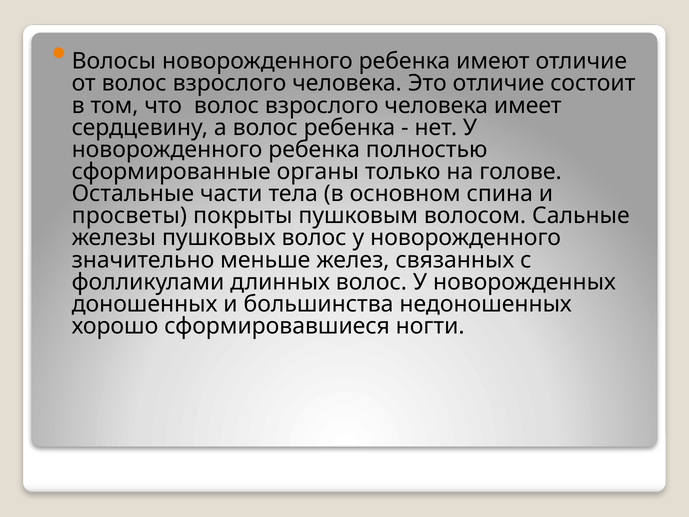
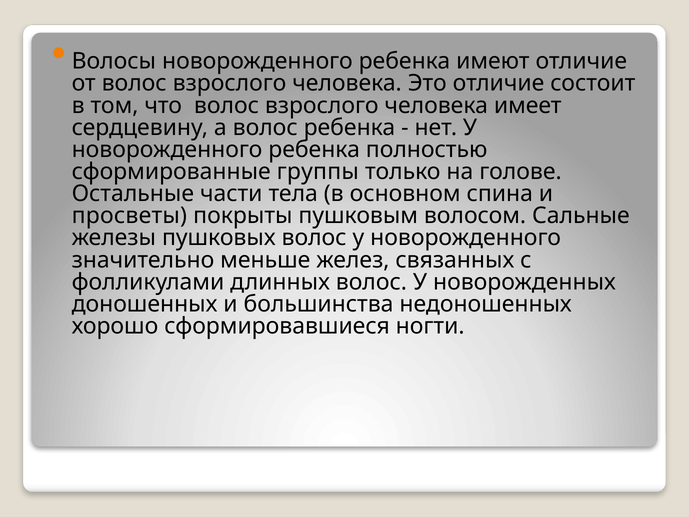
органы: органы -> группы (318, 172)
